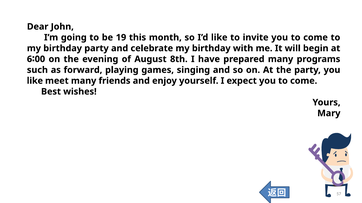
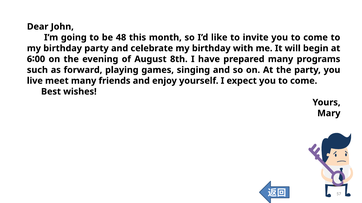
19: 19 -> 48 (121, 38)
like: like -> live (35, 81)
